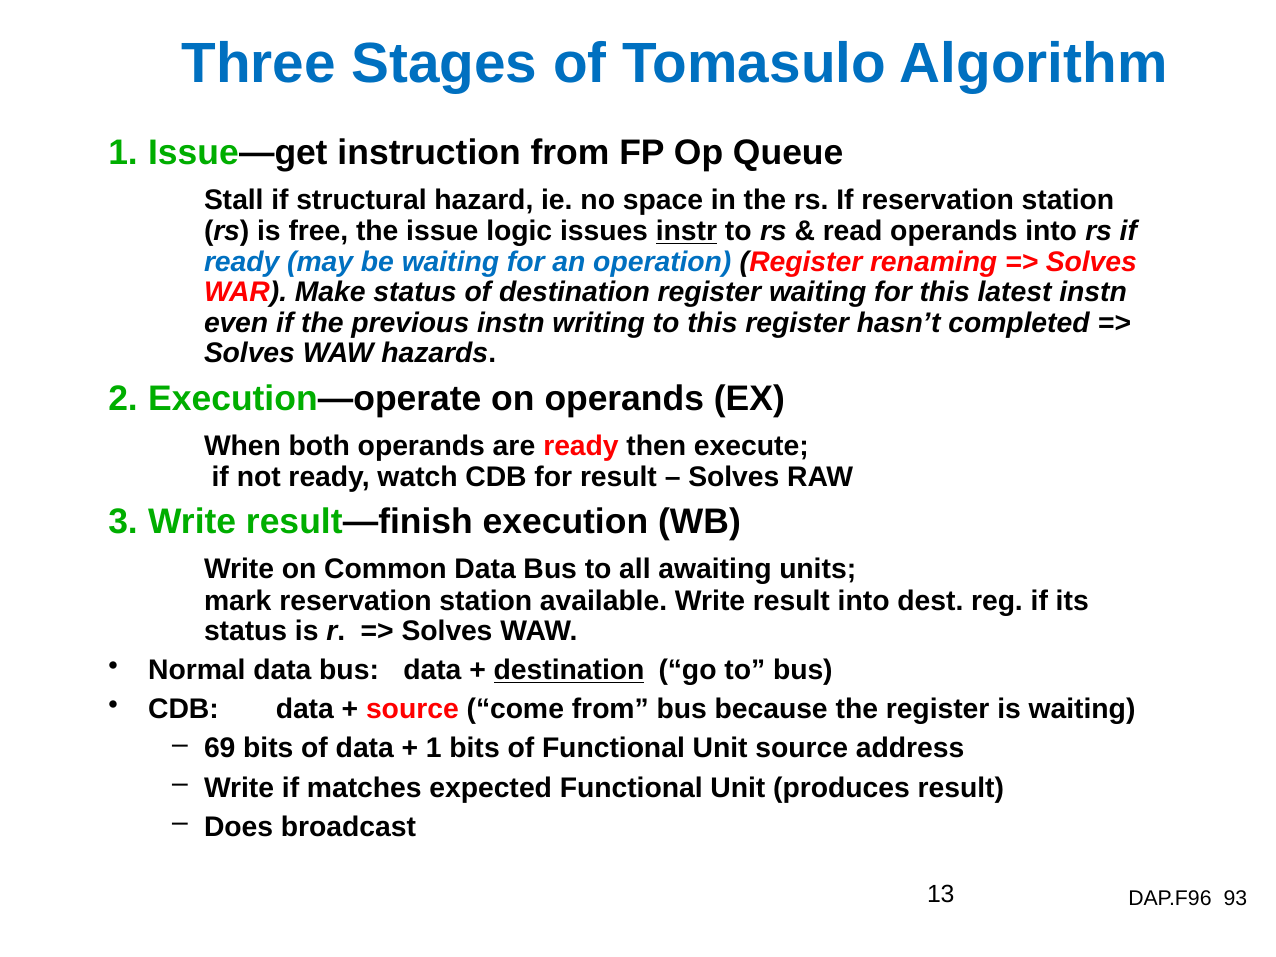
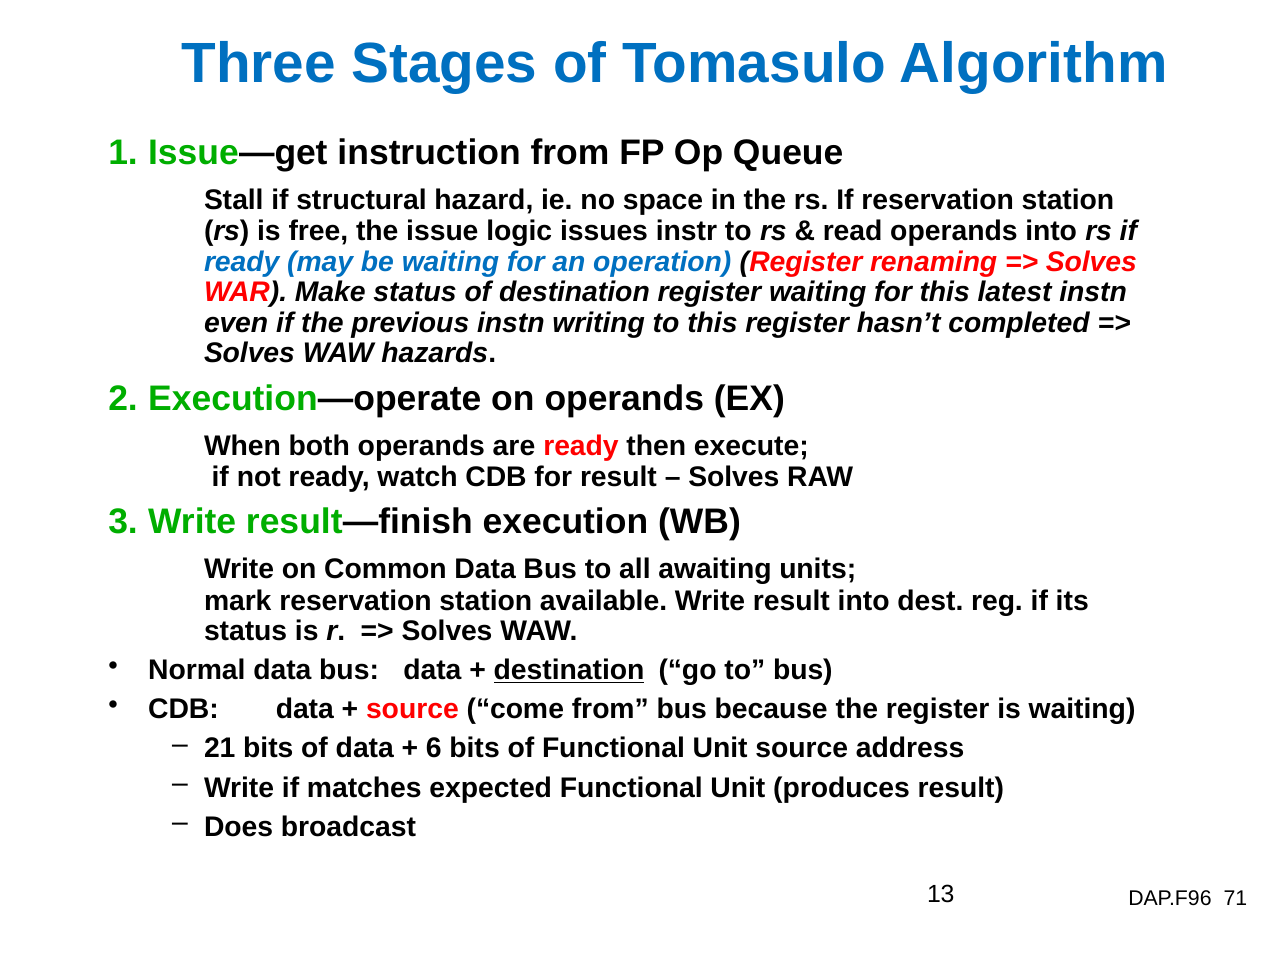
instr underline: present -> none (686, 231)
69: 69 -> 21 (220, 749)
1: 1 -> 6 (434, 749)
93: 93 -> 71 (1235, 898)
